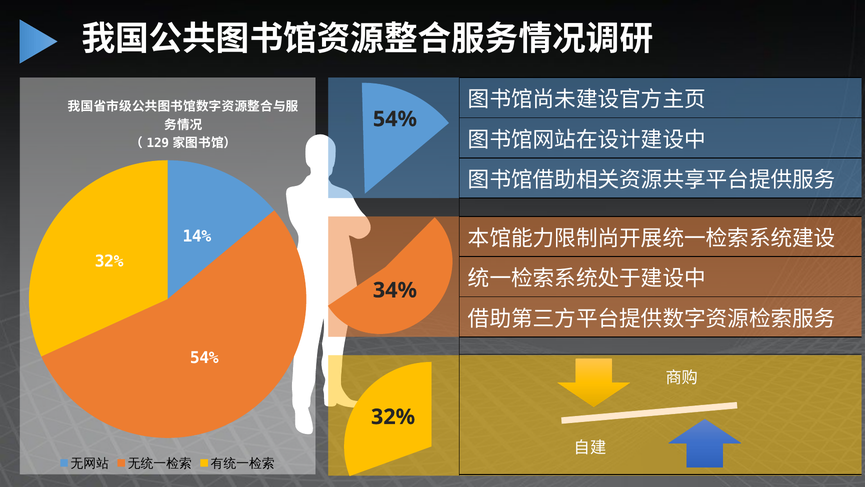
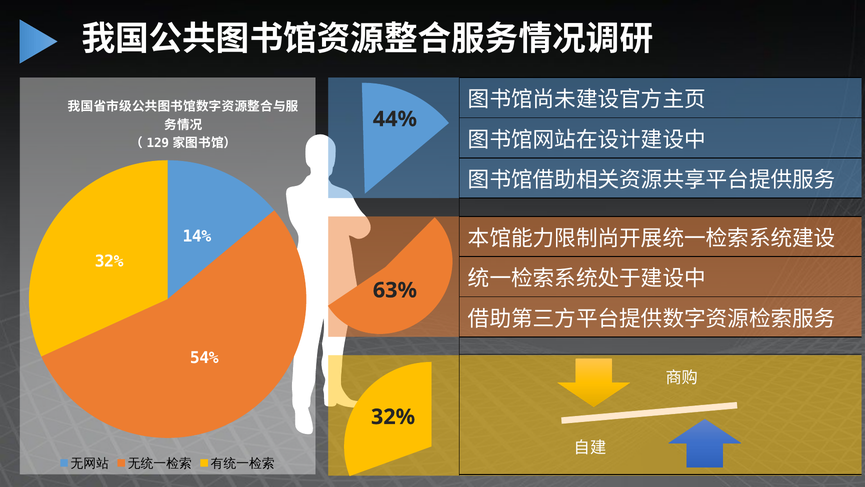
54%: 54% -> 44% (395, 119)
34%: 34% -> 63% (395, 290)
